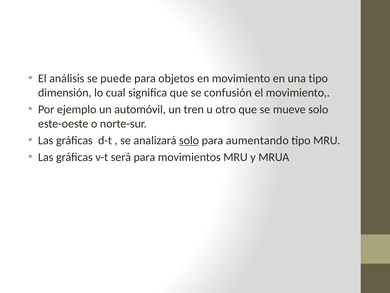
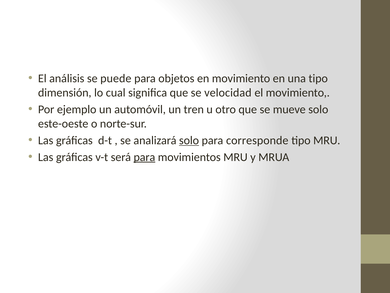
confusión: confusión -> velocidad (228, 92)
aumentando: aumentando -> corresponde (257, 140)
para underline: none -> present (144, 157)
